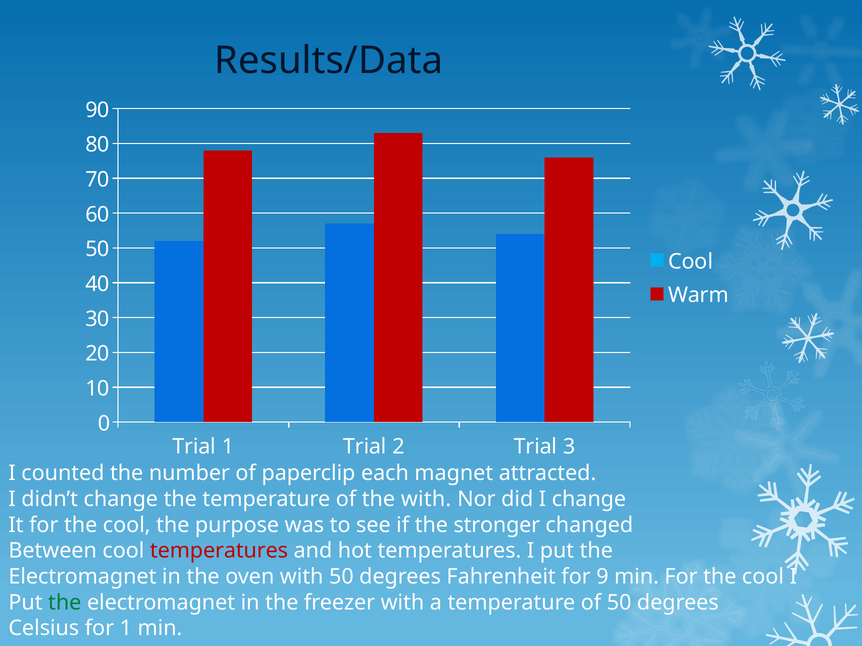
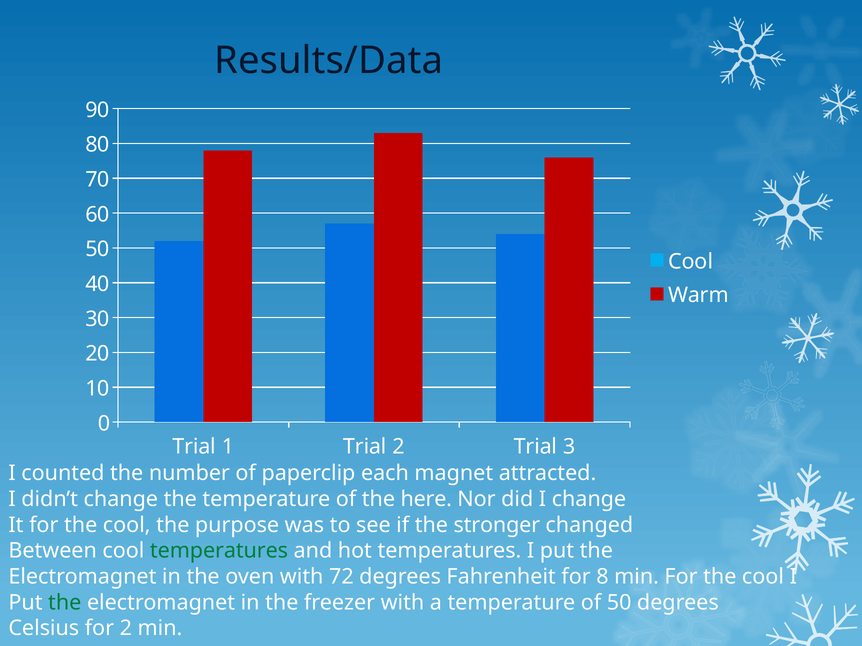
the with: with -> here (426, 500)
temperatures colour: red -> green (219, 551)
with 50: 50 -> 72 (341, 577)
9: 9 -> 8 (602, 577)
for 1: 1 -> 2 (126, 629)
